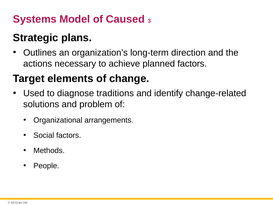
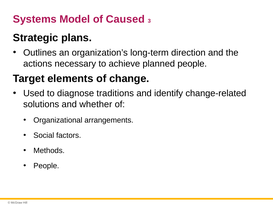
planned factors: factors -> people (192, 64)
problem: problem -> whether (96, 104)
